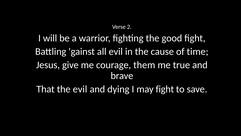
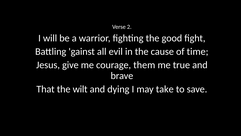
the evil: evil -> wilt (80, 89)
may fight: fight -> take (165, 89)
